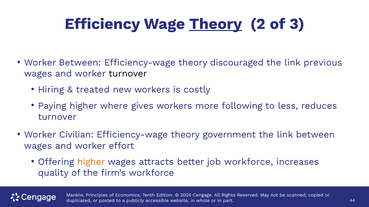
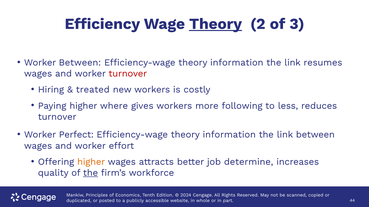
discouraged: discouraged -> information (237, 63)
previous: previous -> resumes (323, 63)
turnover colour: black -> red (128, 74)
Civilian: Civilian -> Perfect (76, 135)
government: government -> information (229, 135)
job workforce: workforce -> determine (249, 162)
the underline: none -> present (91, 173)
